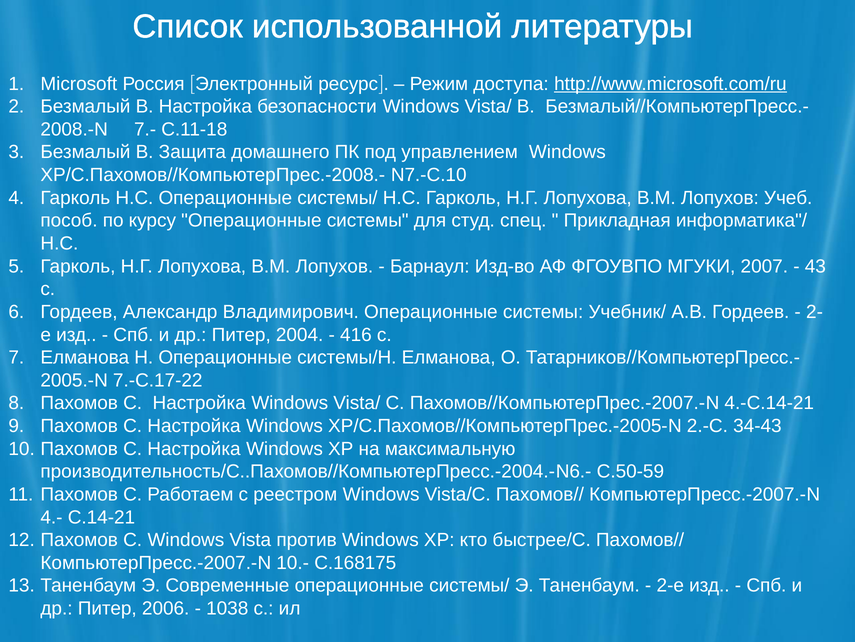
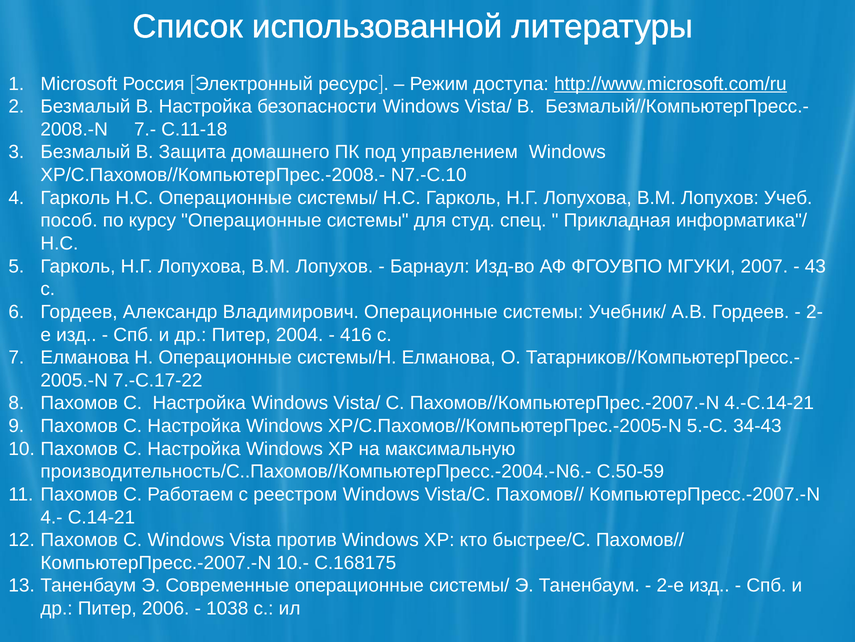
2.-С: 2.-С -> 5.-С (707, 426)
